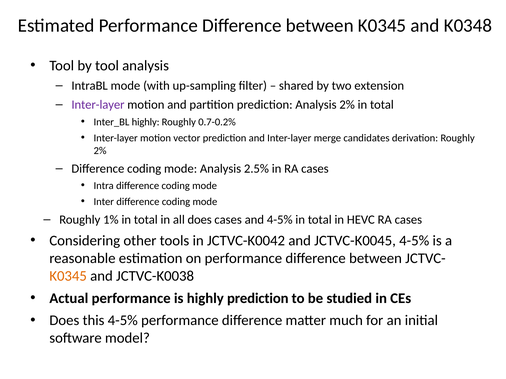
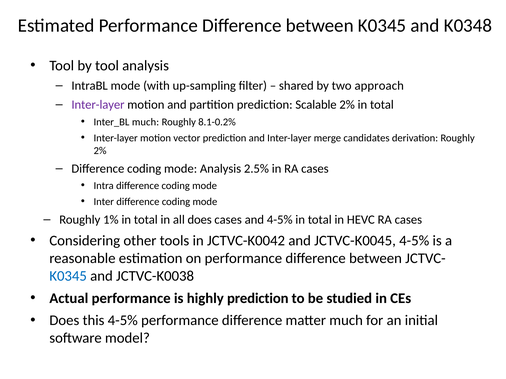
extension: extension -> approach (379, 86)
prediction Analysis: Analysis -> Scalable (316, 105)
Inter_BL highly: highly -> much (145, 122)
0.7-0.2%: 0.7-0.2% -> 8.1-0.2% (217, 122)
K0345 colour: orange -> blue (68, 276)
